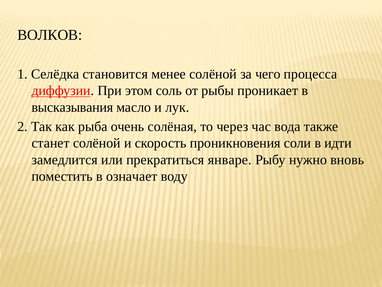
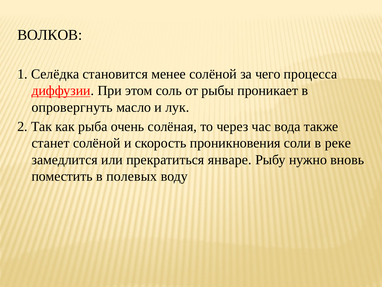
высказывания: высказывания -> опровергнуть (72, 107)
идти: идти -> реке (338, 143)
означает: означает -> полевых (132, 176)
